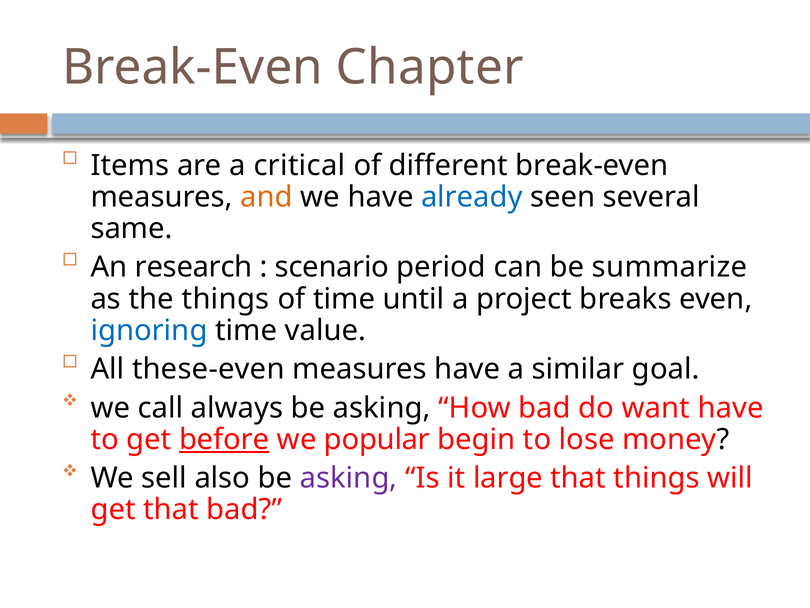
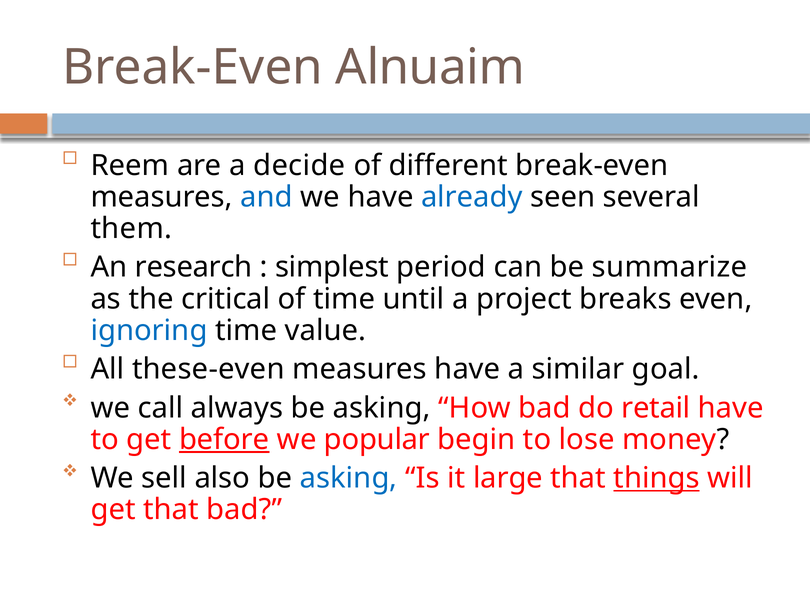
Chapter: Chapter -> Alnuaim (430, 68)
Items: Items -> Reem (130, 165)
critical: critical -> decide (299, 165)
and colour: orange -> blue (267, 197)
same: same -> them (131, 228)
scenario: scenario -> simplest (332, 267)
the things: things -> critical (226, 299)
want: want -> retail (656, 408)
asking colour: purple -> blue (349, 478)
things underline: none -> present (657, 478)
